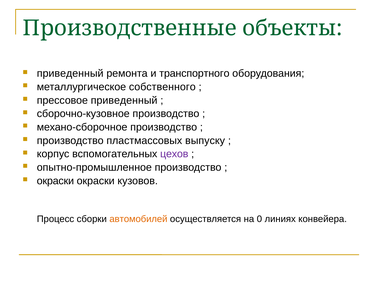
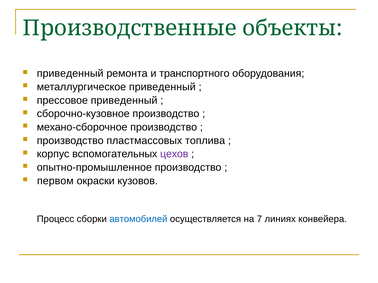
металлургическое собственного: собственного -> приведенный (162, 87)
выпуску: выпуску -> топлива (205, 141)
окраски: окраски -> первом (55, 181)
автомобилей colour: orange -> blue (138, 219)
0: 0 -> 7 (259, 219)
